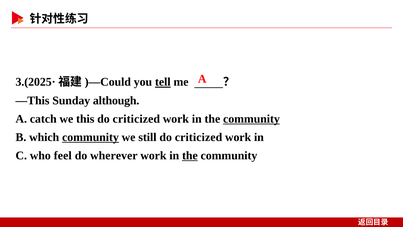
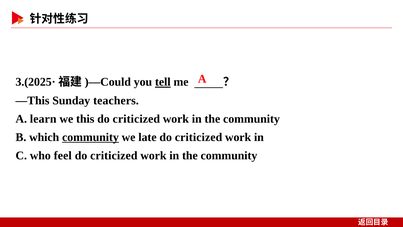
although: although -> teachers (116, 100)
catch: catch -> learn (43, 119)
community underline: present -> none (251, 119)
still: still -> late (147, 137)
wherever: wherever -> criticized (114, 155)
the underline: present -> none (190, 155)
